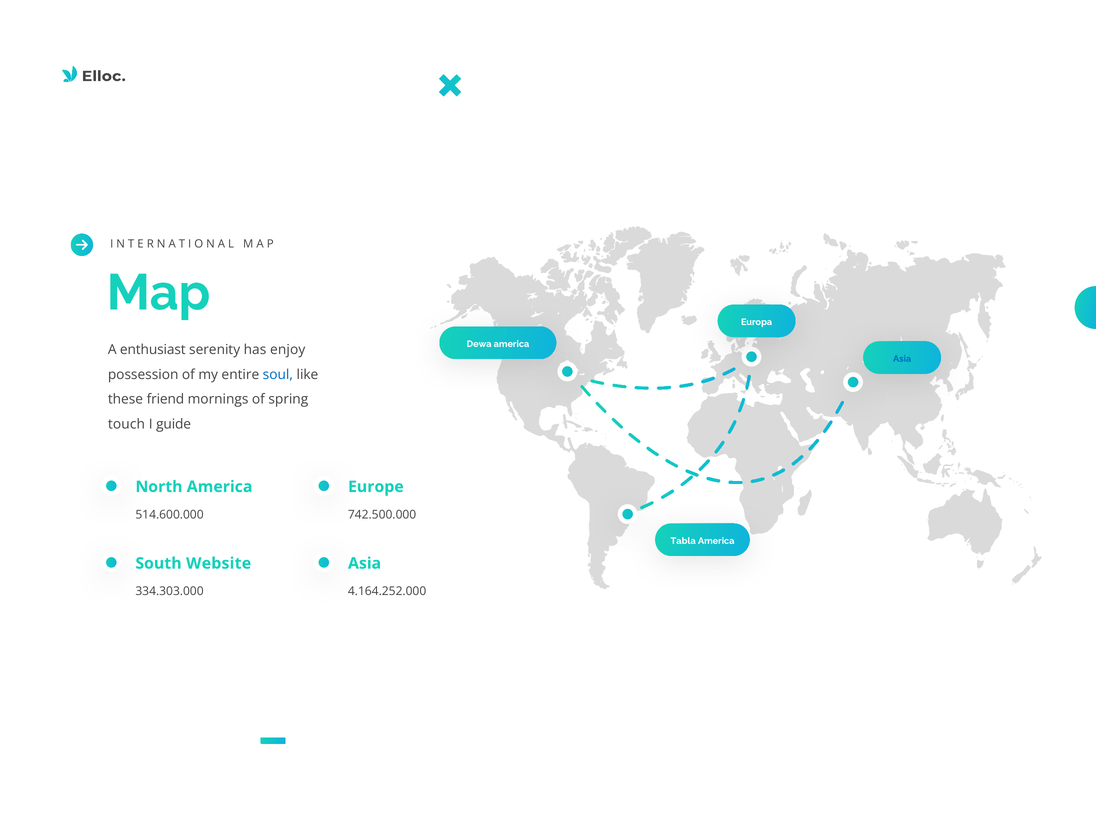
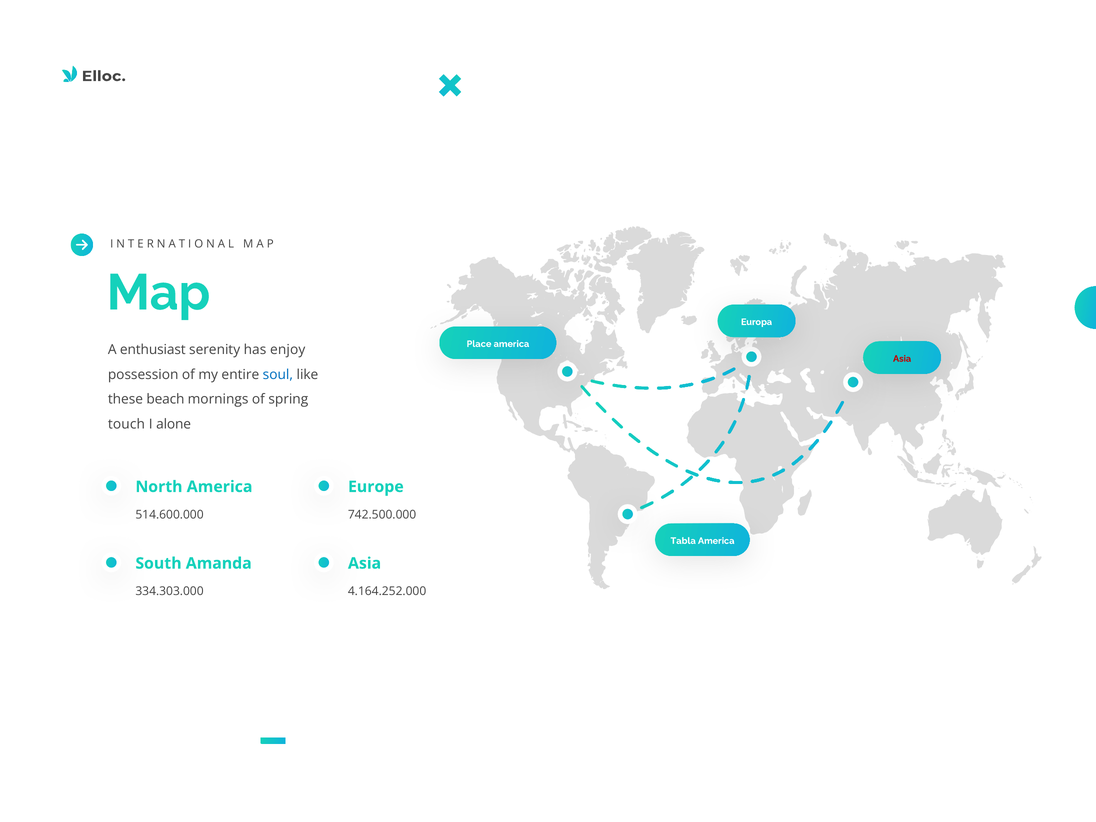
Dewa: Dewa -> Place (479, 344)
Asia colour: blue -> red (902, 359)
friend: friend -> beach (165, 399)
guide: guide -> alone (174, 424)
Website: Website -> Amanda (219, 563)
